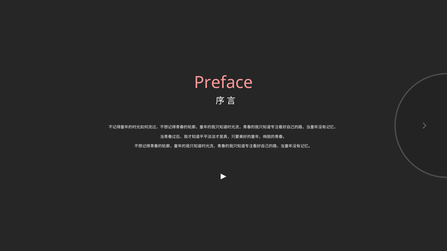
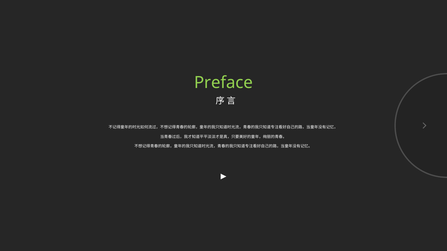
Preface colour: pink -> light green (223, 83)
